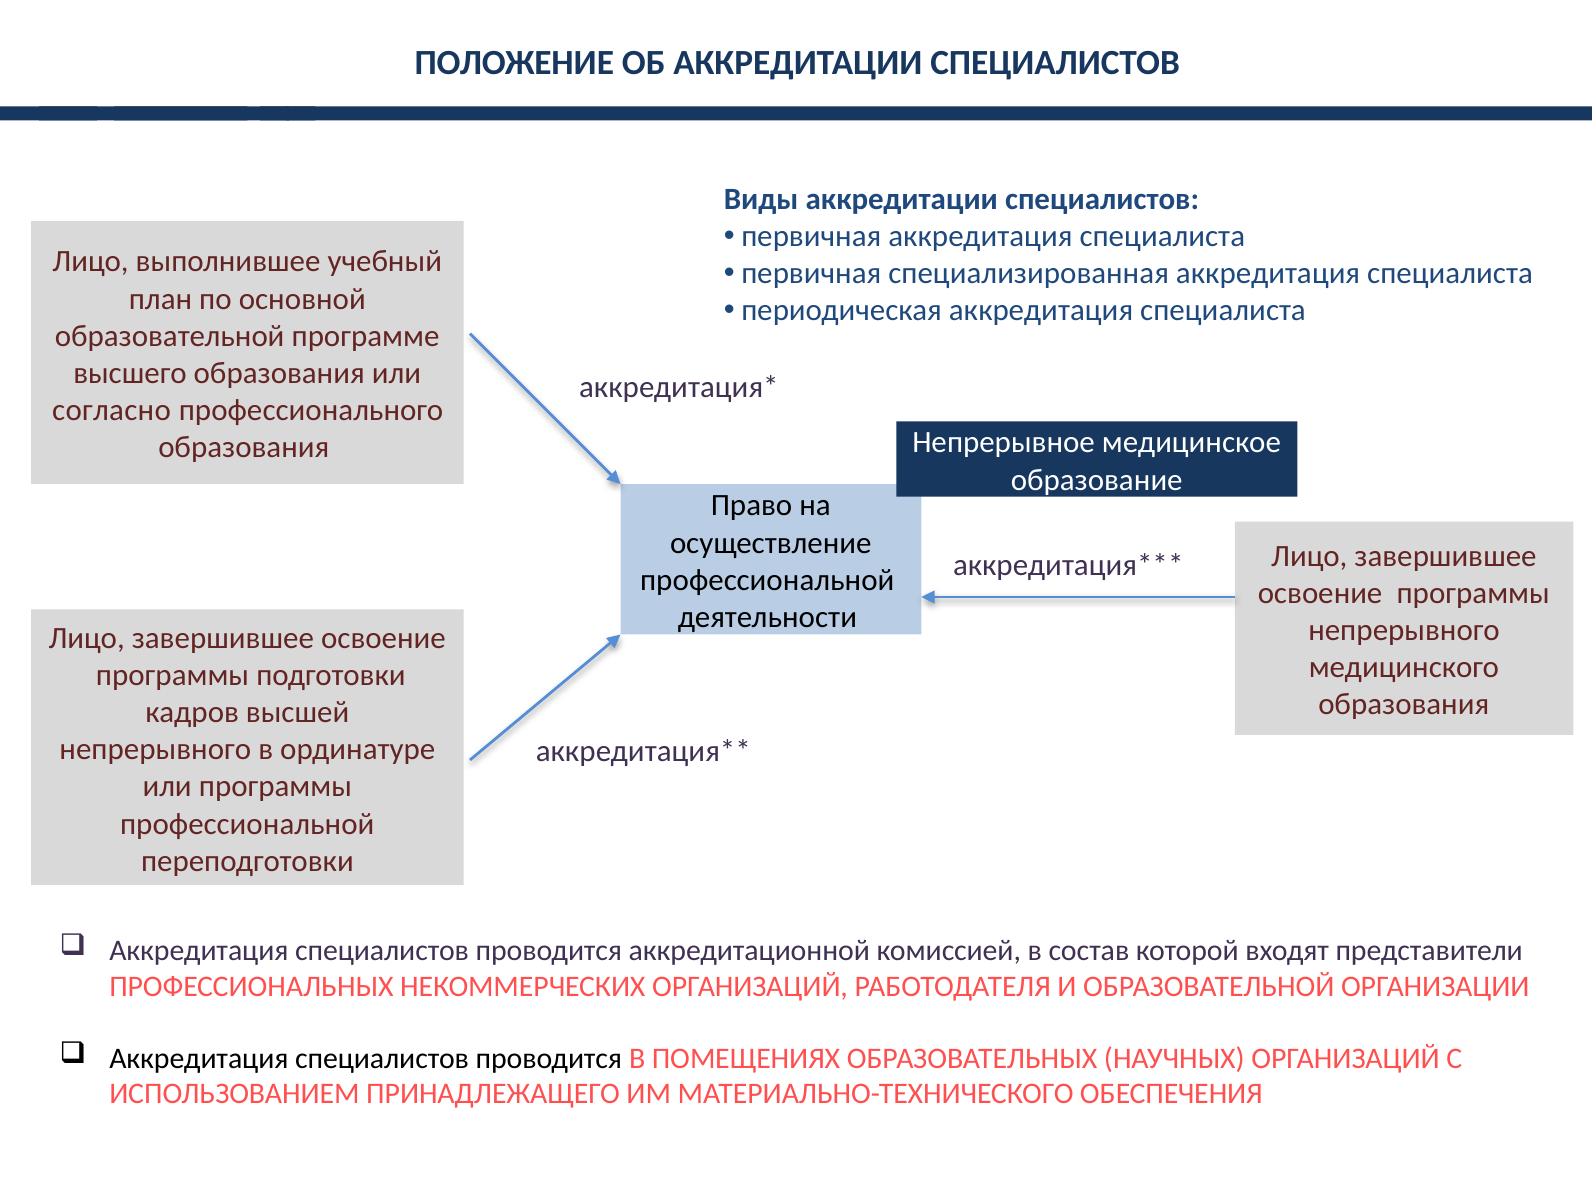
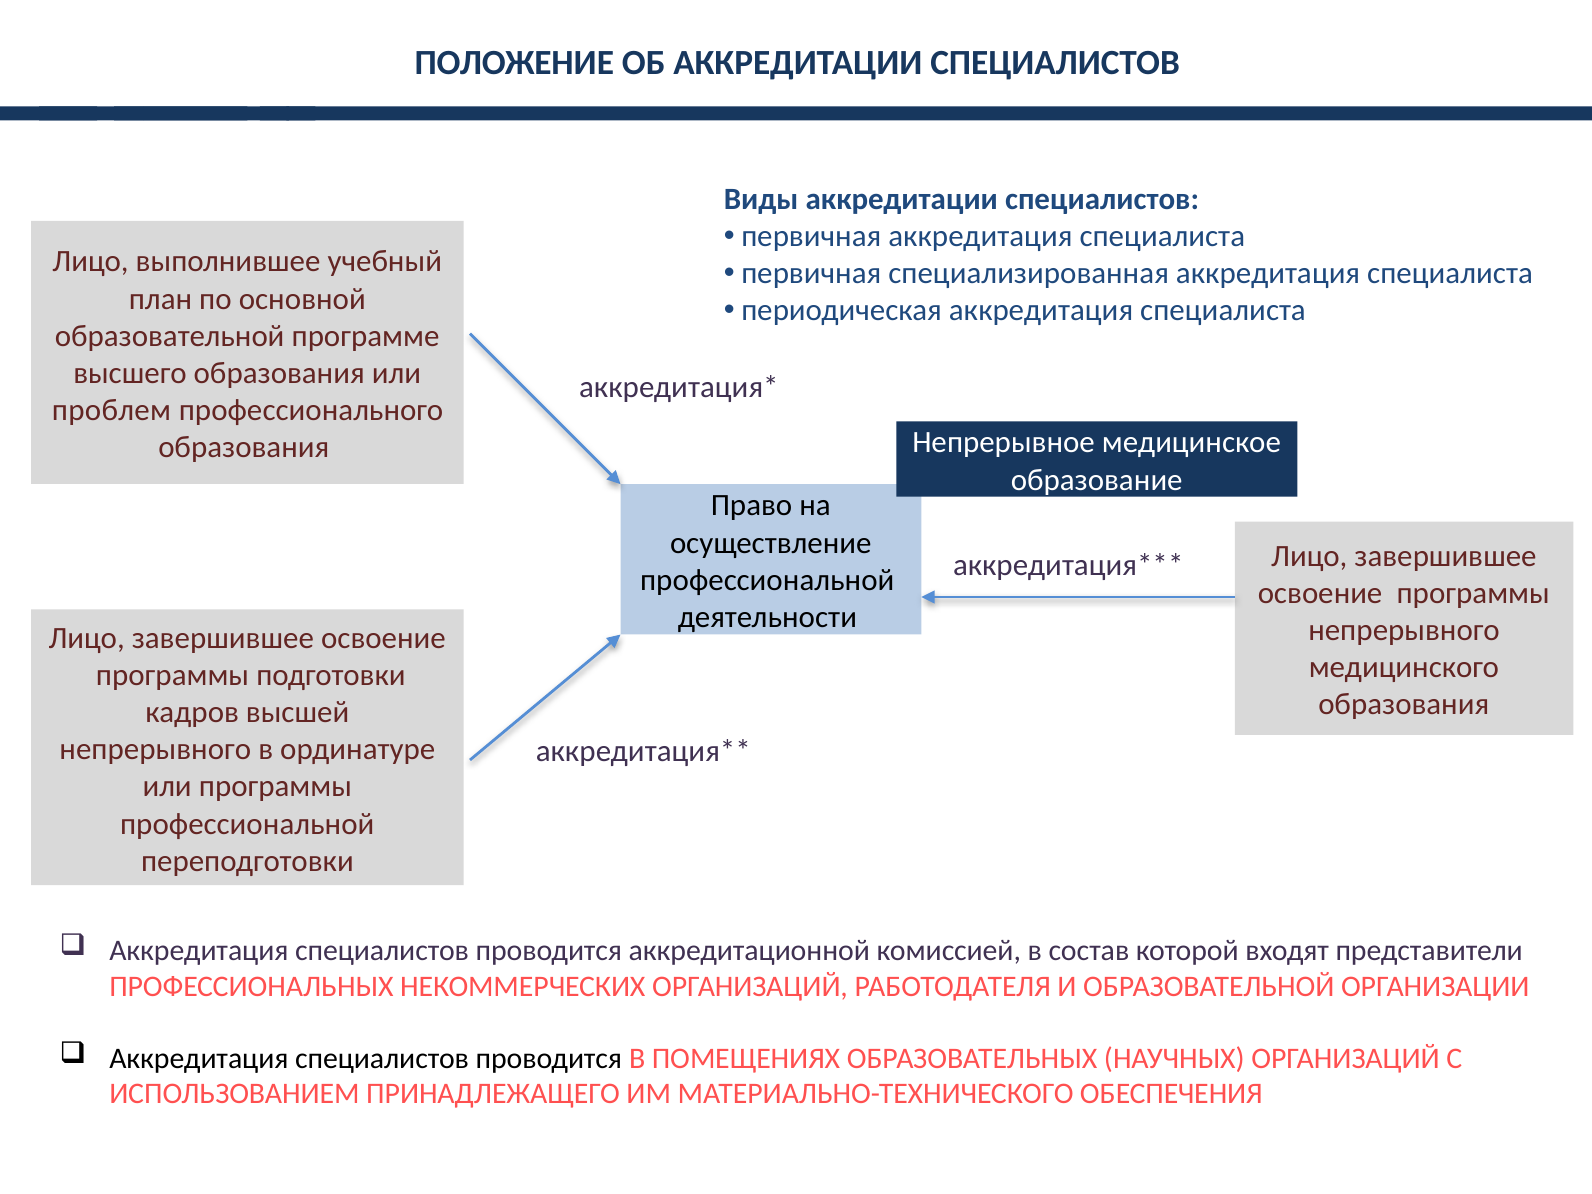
согласно: согласно -> проблем (112, 410)
